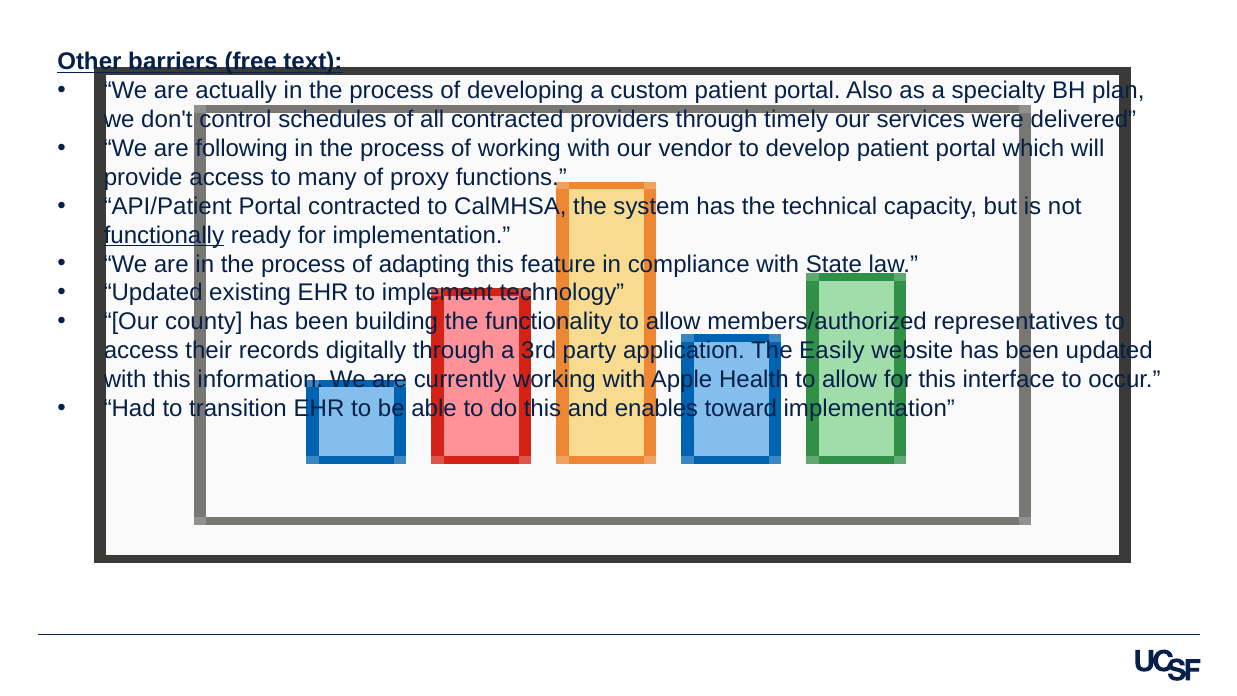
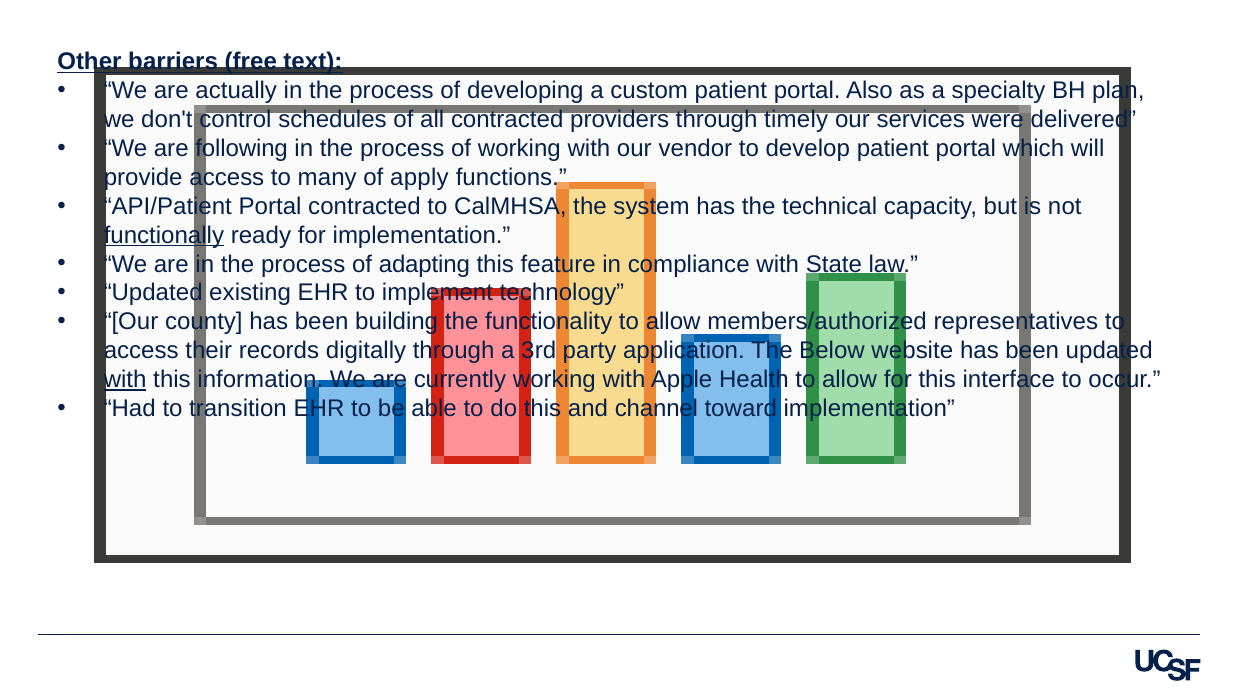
proxy: proxy -> apply (419, 177)
Easily: Easily -> Below (832, 351)
with underline: none -> present (125, 380)
enables: enables -> channel (656, 409)
